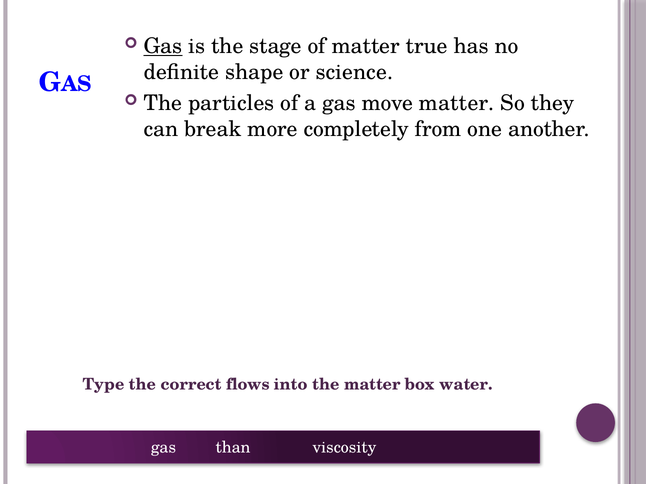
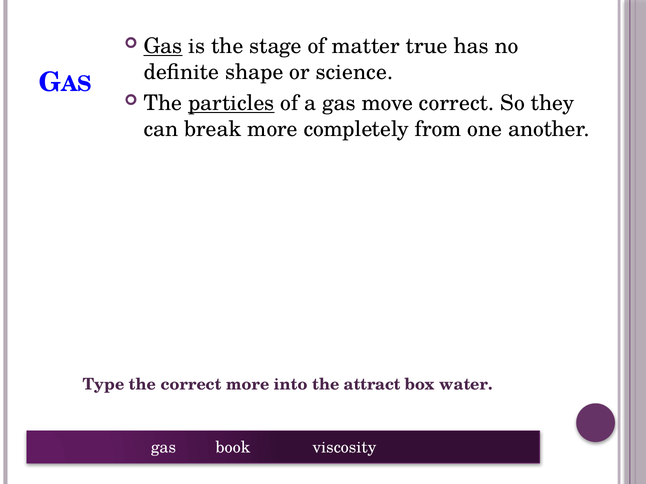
particles underline: none -> present (231, 103)
move matter: matter -> correct (457, 103)
correct flows: flows -> more (248, 385)
the matter: matter -> attract (372, 385)
than: than -> book (233, 448)
